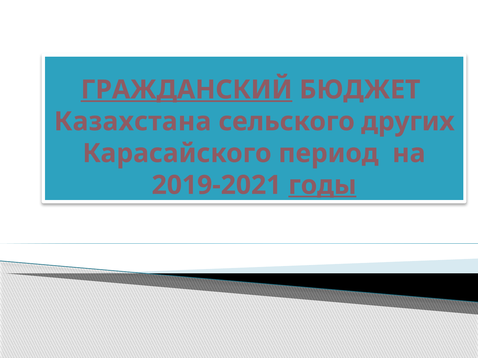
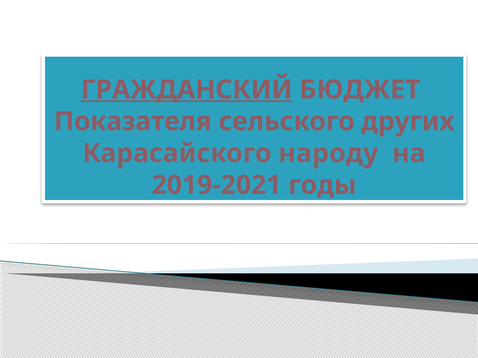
Казахстана: Казахстана -> Показателя (133, 122)
период: период -> народу (328, 154)
годы underline: present -> none (322, 185)
